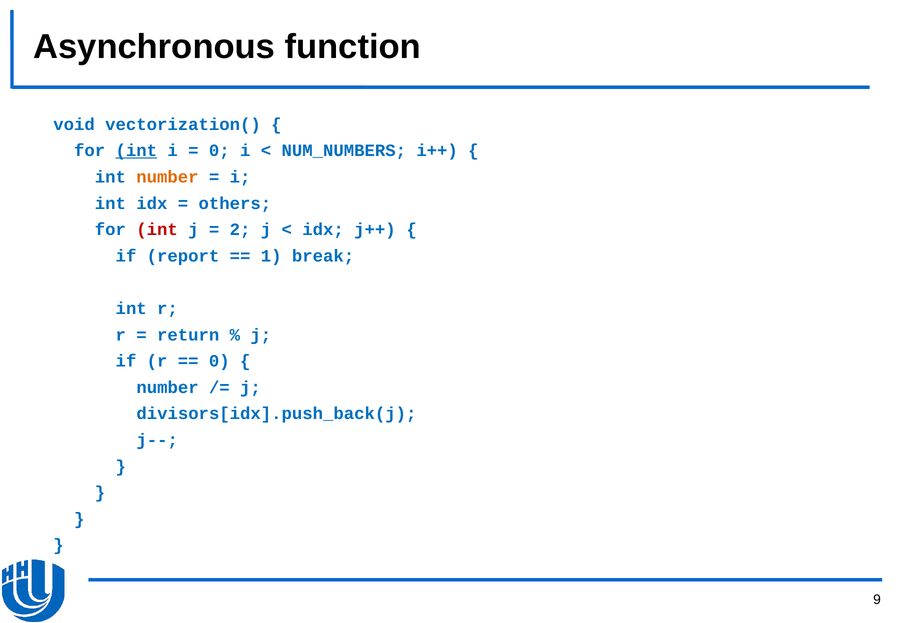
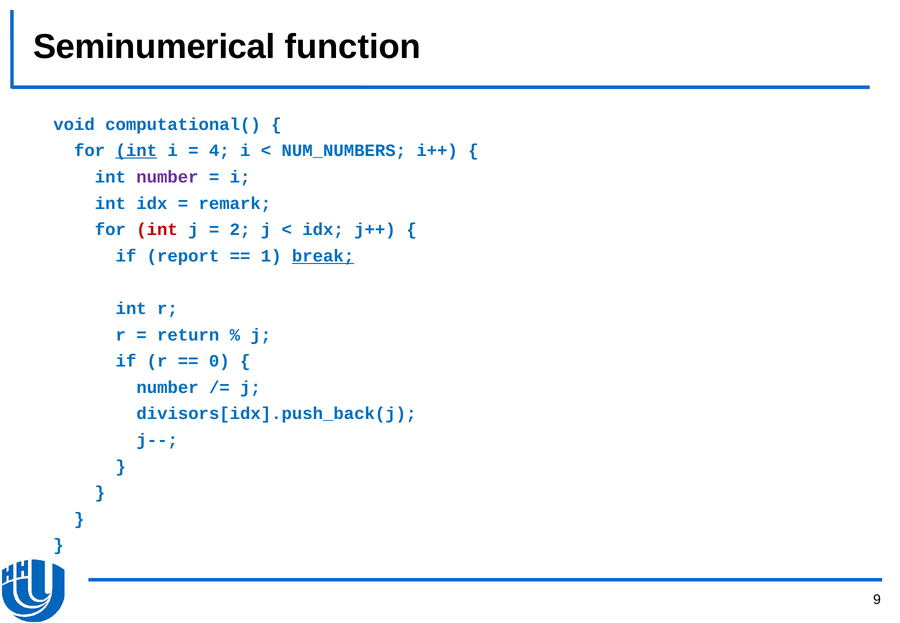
Asynchronous: Asynchronous -> Seminumerical (154, 47)
vectorization(: vectorization( -> computational( (183, 124)
0: 0 -> 4 (219, 151)
number colour: orange -> purple (167, 177)
others: others -> remark (235, 203)
break underline: none -> present (323, 256)
